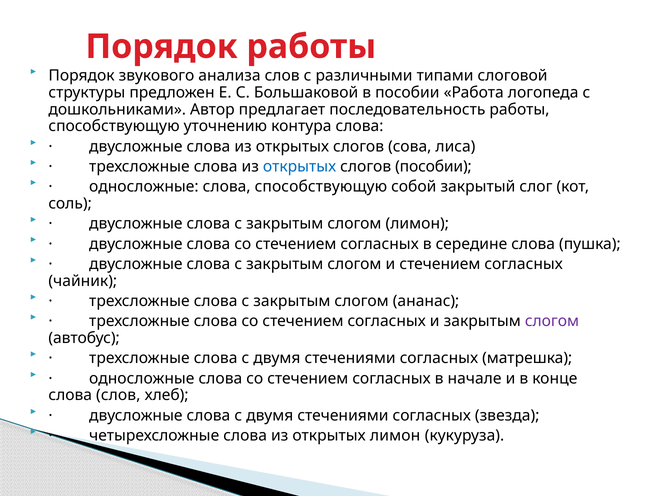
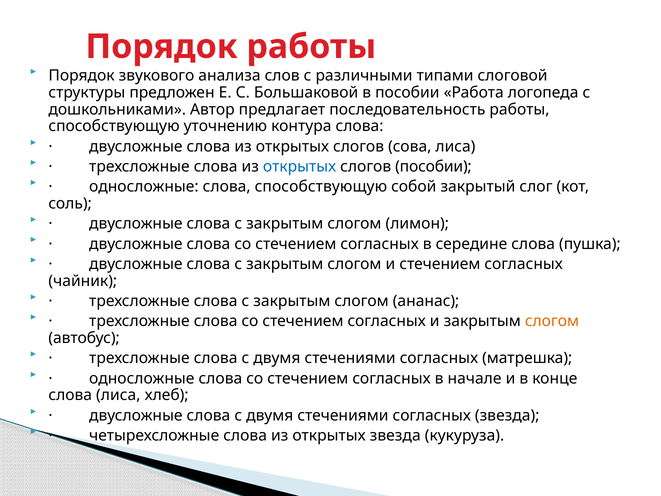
слогом colour: purple -> orange (552, 321)
слова слов: слов -> лиса (118, 395)
открытых лимон: лимон -> звезда (395, 435)
